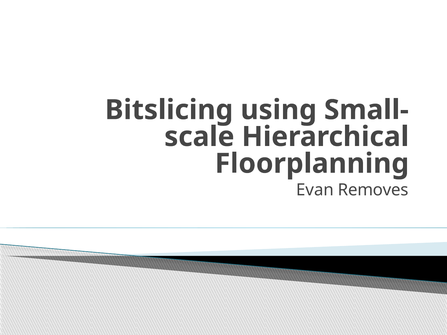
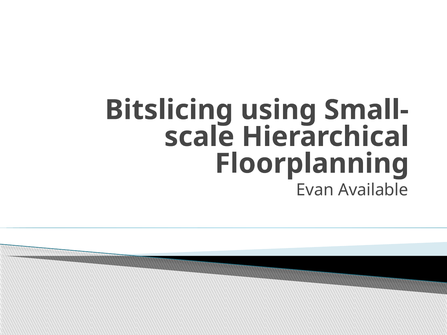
Removes: Removes -> Available (373, 190)
